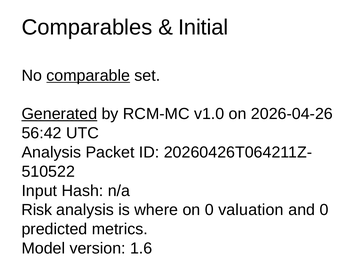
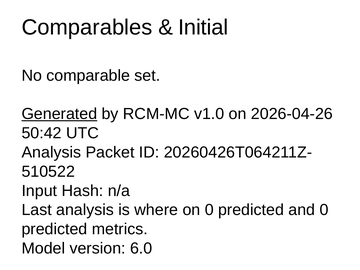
comparable underline: present -> none (88, 75)
56:42: 56:42 -> 50:42 (42, 133)
Risk: Risk -> Last (37, 210)
on 0 valuation: valuation -> predicted (251, 210)
1.6: 1.6 -> 6.0 (141, 248)
